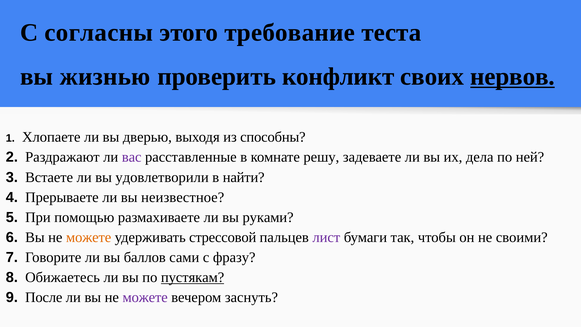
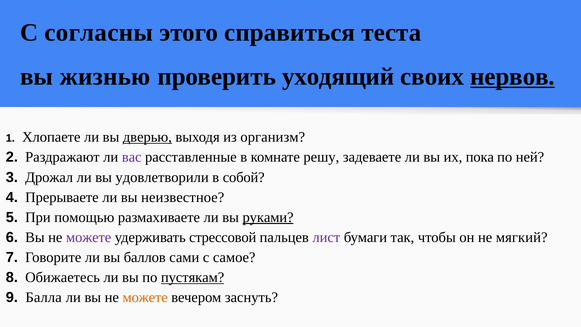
требование: требование -> справиться (290, 32)
конфликт: конфликт -> уходящий (338, 77)
дверью underline: none -> present (147, 137)
способны: способны -> организм (273, 137)
дела: дела -> пока (480, 157)
Встаете: Встаете -> Дрожал (49, 177)
найти: найти -> собой (244, 177)
руками underline: none -> present (268, 217)
можете colour: orange -> purple (89, 237)
своими: своими -> мягкий (522, 237)
фразу: фразу -> самое (234, 257)
После: После -> Балла (44, 297)
можете colour: purple -> orange (145, 297)
